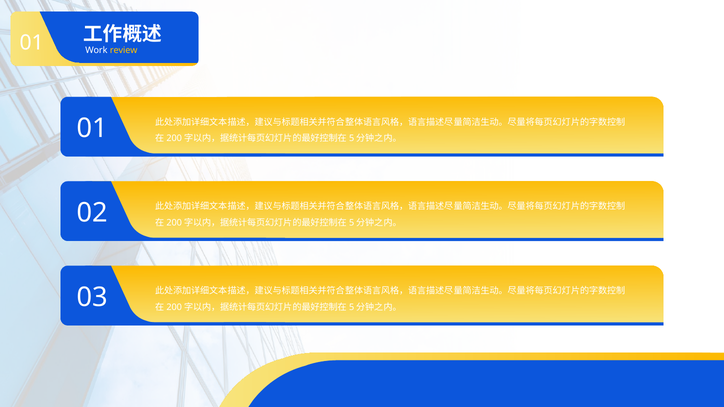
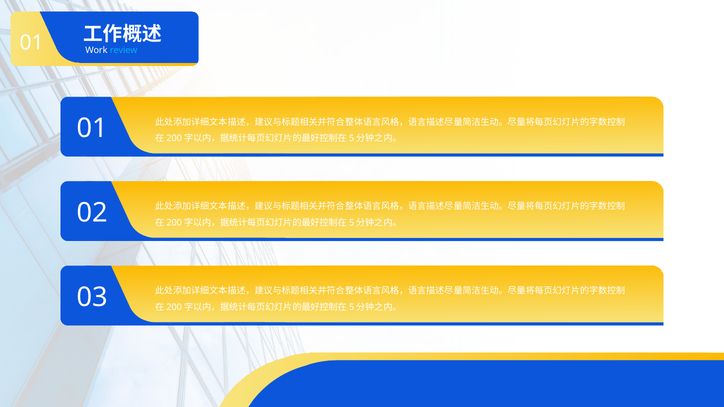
review colour: yellow -> light blue (124, 50)
